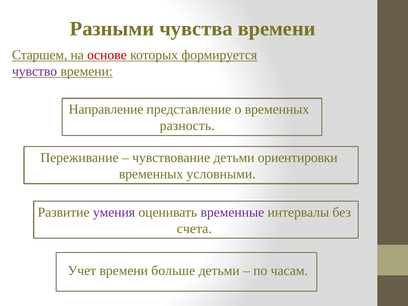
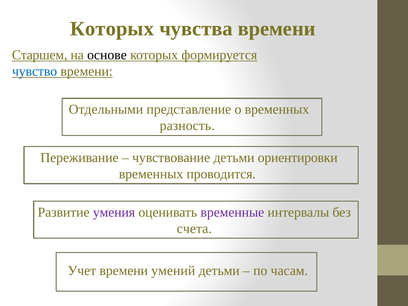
Разными: Разными -> Которых (112, 29)
основе colour: red -> black (107, 55)
чувство colour: purple -> blue (35, 71)
Направление: Направление -> Отдельными (106, 109)
условными: условными -> проводится (221, 174)
больше: больше -> умений (173, 271)
